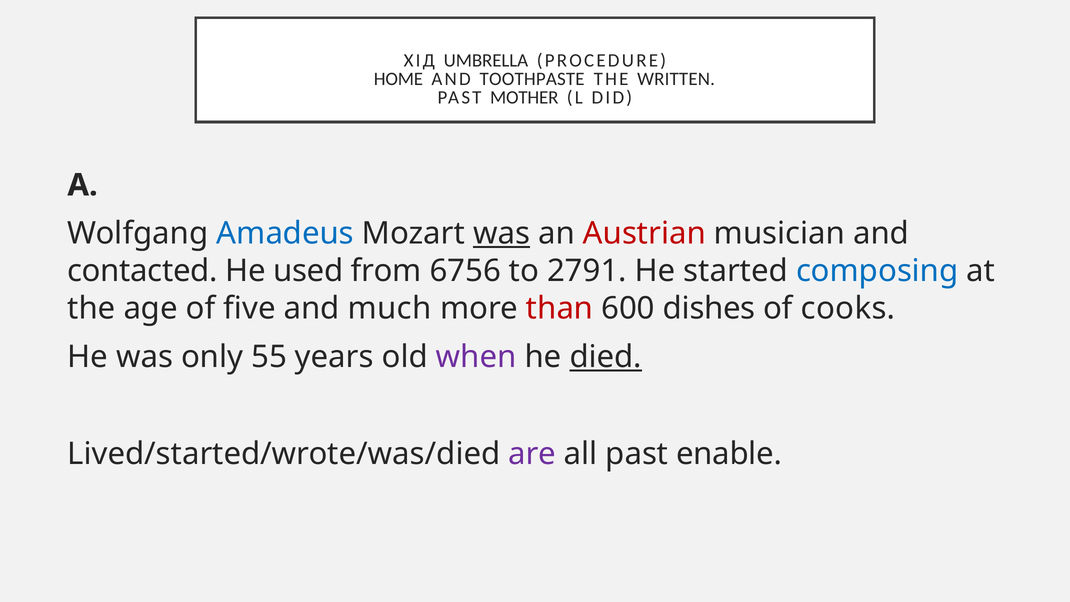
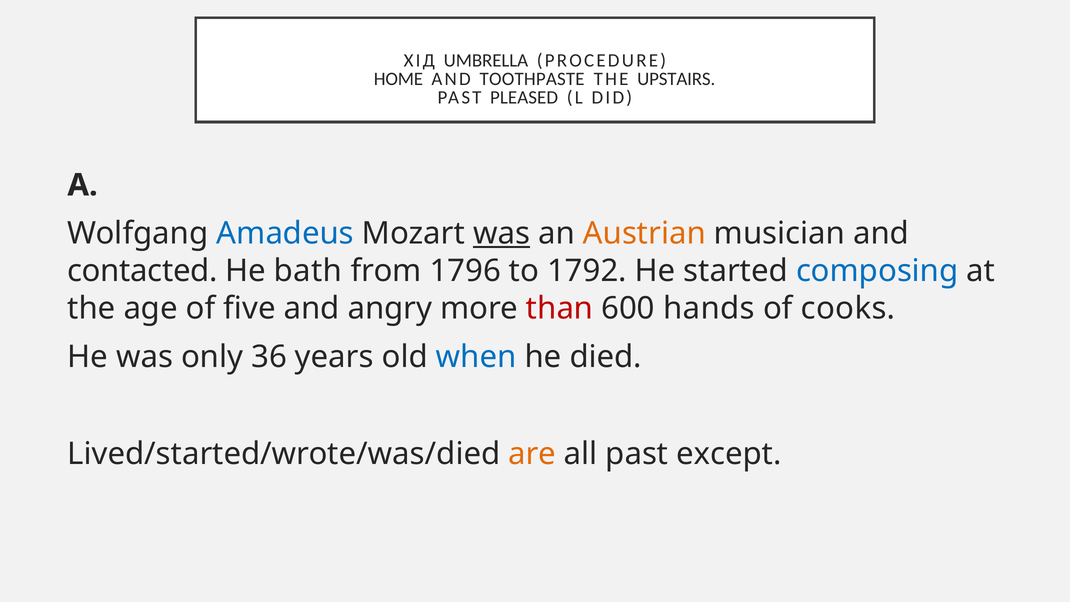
WRITTEN: WRITTEN -> UPSTAIRS (676, 79)
MOTHER: MOTHER -> PLEASED (524, 98)
Austrian colour: red -> orange (644, 234)
used: used -> bath (308, 271)
6756: 6756 -> 1796 (465, 271)
2791: 2791 -> 1792 (587, 271)
much: much -> angry (390, 308)
dishes: dishes -> hands (709, 308)
55: 55 -> 36 (269, 357)
when colour: purple -> blue (476, 357)
died underline: present -> none (606, 357)
are colour: purple -> orange (532, 454)
enable: enable -> except (729, 454)
